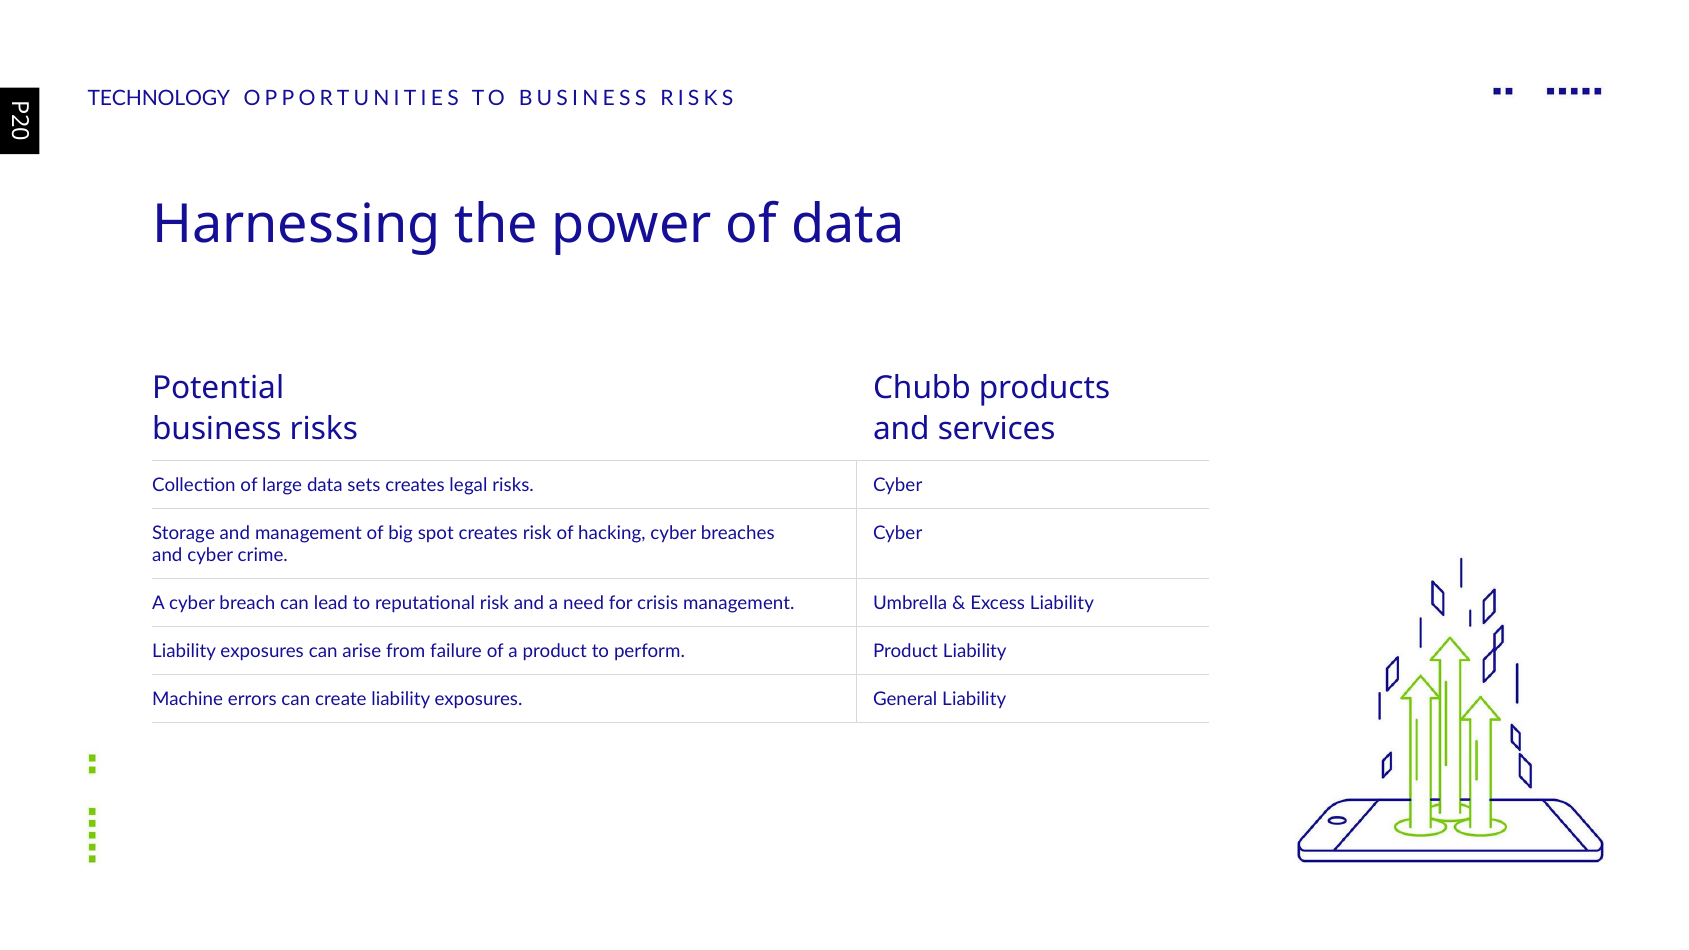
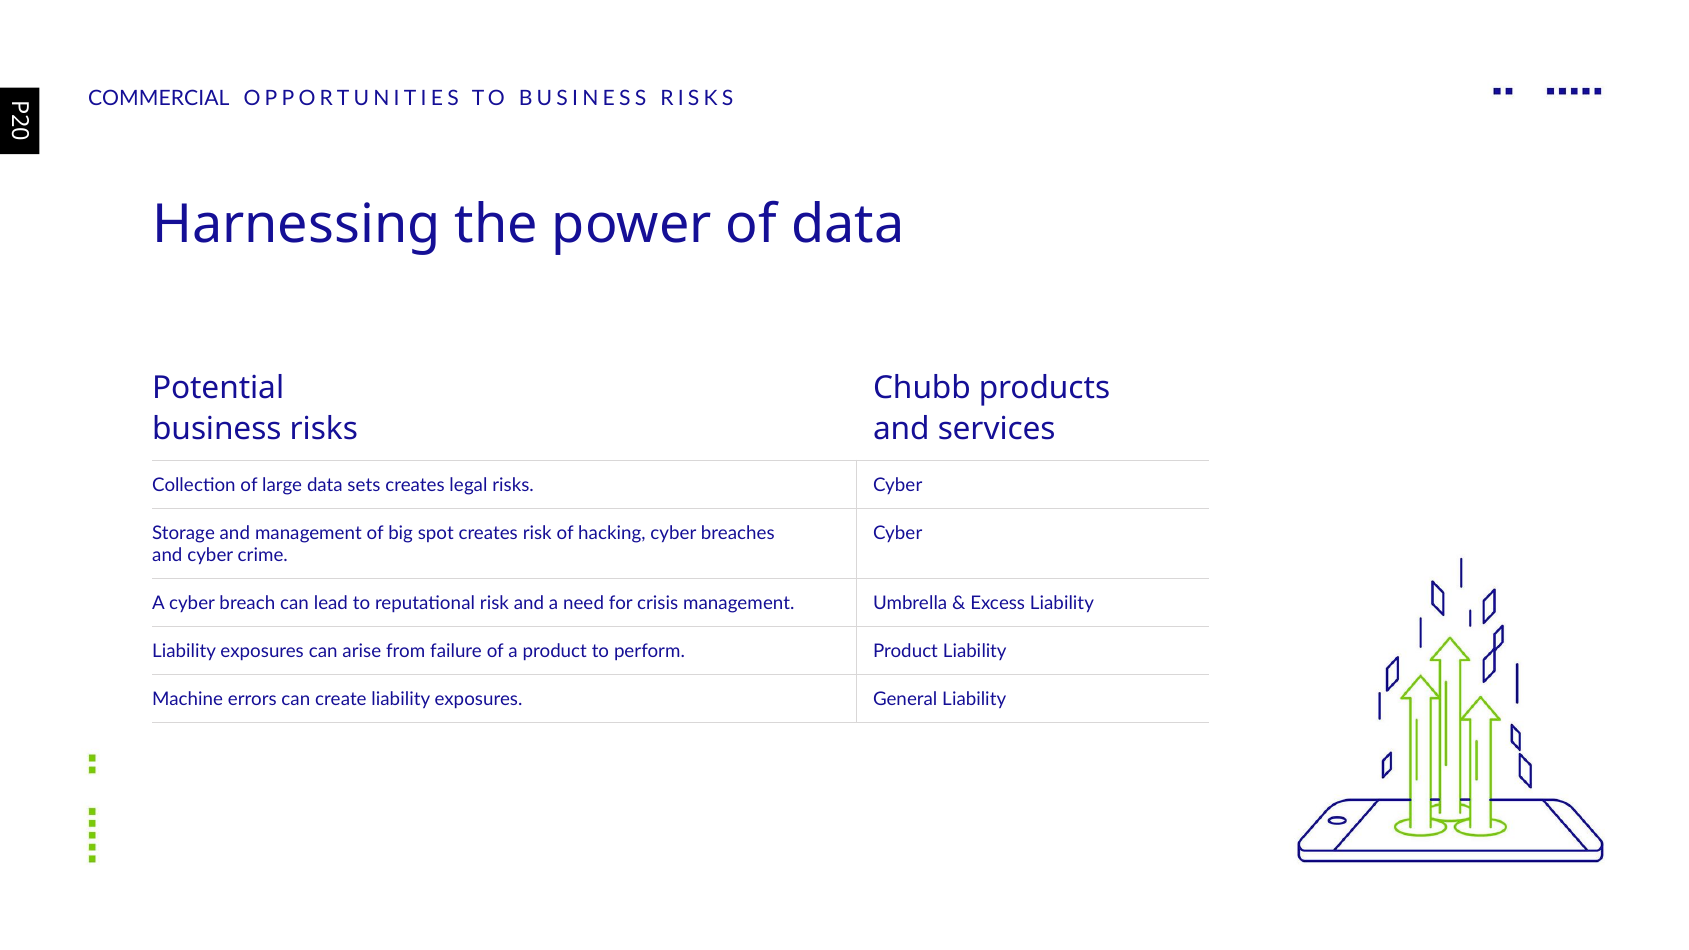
TECHNOLOGY: TECHNOLOGY -> COMMERCIAL (159, 98)
